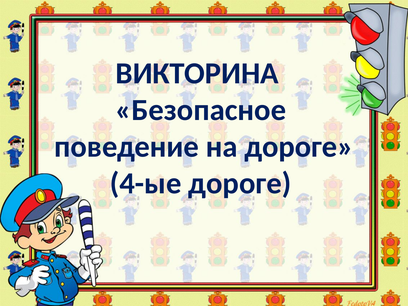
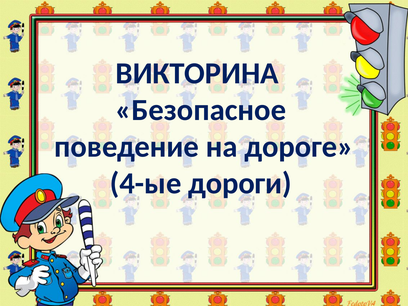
4-ые дороге: дороге -> дороги (240, 184)
